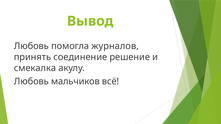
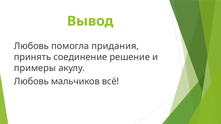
журналов: журналов -> придания (115, 46)
смекалка: смекалка -> примеры (35, 68)
